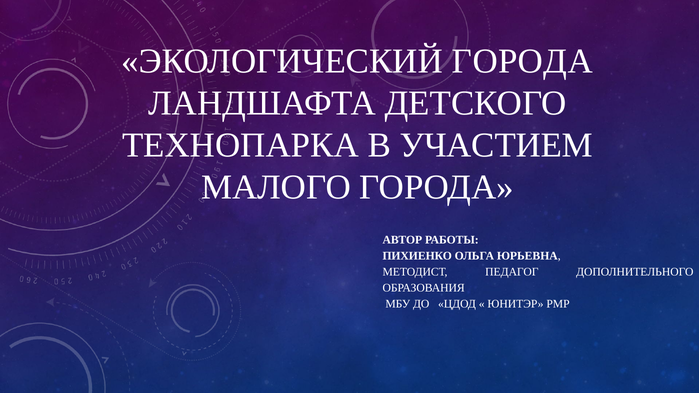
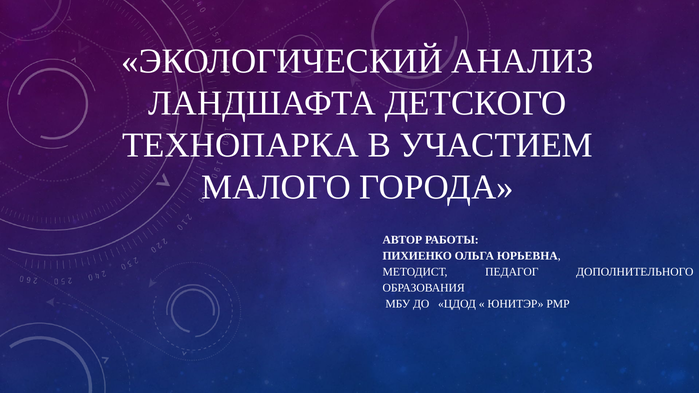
ЭКОЛОГИЧЕСКИЙ ГОРОДА: ГОРОДА -> АНАЛИЗ (523, 61)
